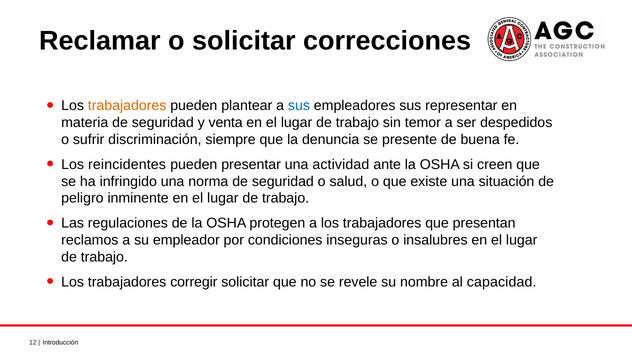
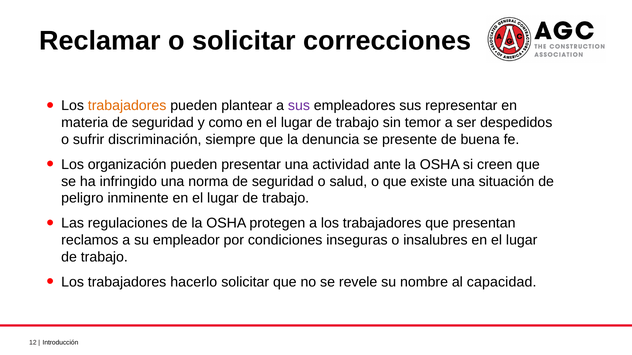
sus colour: blue -> purple (299, 106)
venta: venta -> como (226, 123)
reincidentes: reincidentes -> organización (127, 165)
corregir: corregir -> hacerlo (194, 282)
